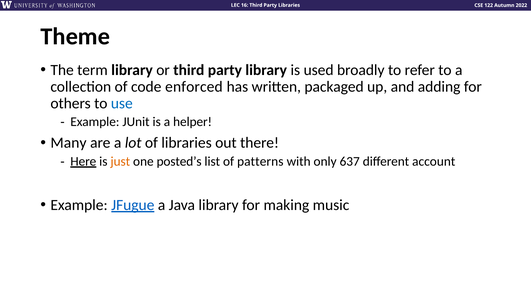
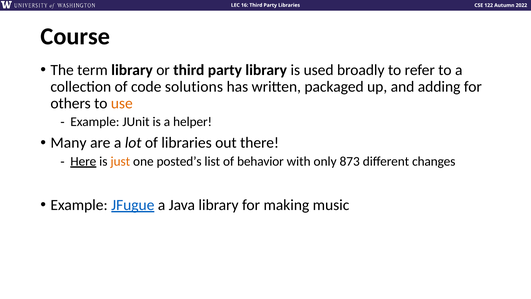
Theme: Theme -> Course (75, 36)
enforced: enforced -> solutions (194, 87)
use colour: blue -> orange (122, 103)
patterns: patterns -> behavior (260, 161)
637: 637 -> 873 (350, 161)
account: account -> changes (434, 161)
